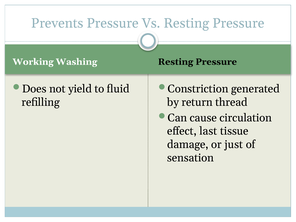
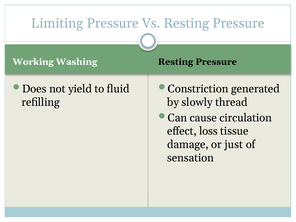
Prevents: Prevents -> Limiting (57, 23)
return: return -> slowly (197, 102)
last: last -> loss (208, 131)
